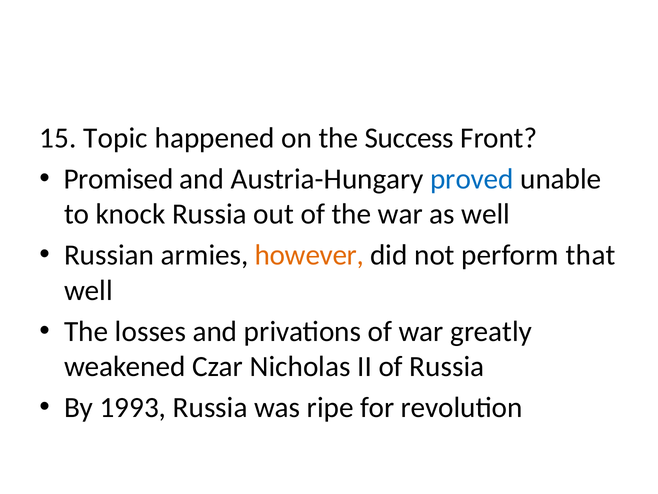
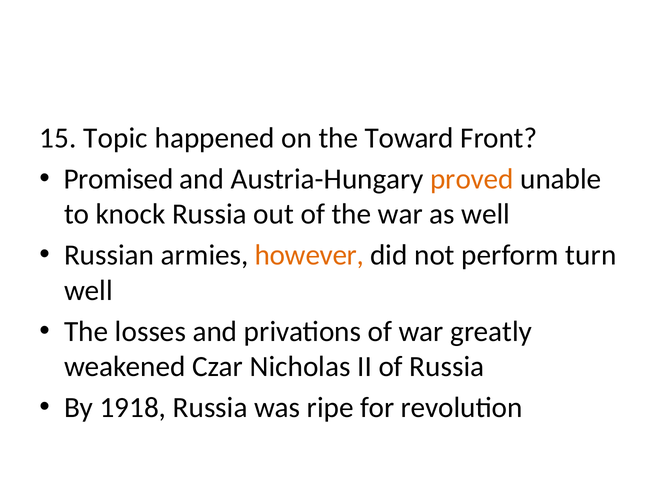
Success: Success -> Toward (409, 138)
proved colour: blue -> orange (472, 179)
that: that -> turn (591, 255)
1993: 1993 -> 1918 (133, 407)
